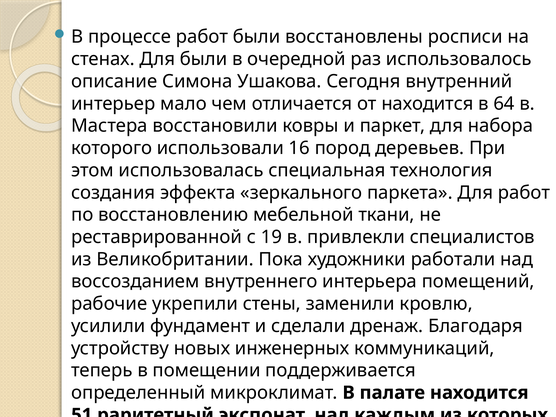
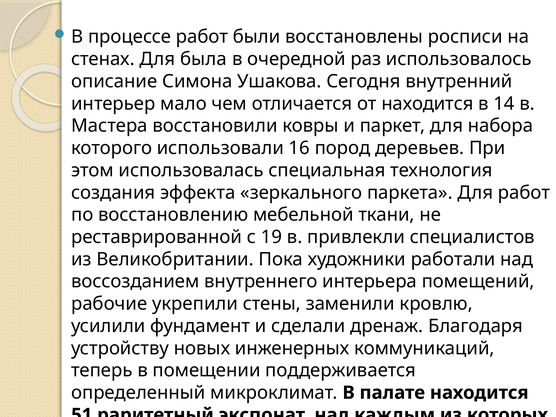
Для были: были -> была (203, 59)
64: 64 -> 14 (504, 104)
